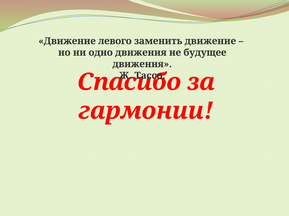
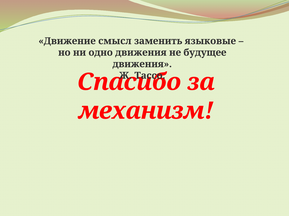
левого: левого -> смысл (115, 41)
заменить движение: движение -> языковые (210, 41)
гармонии: гармонии -> механизм (146, 111)
